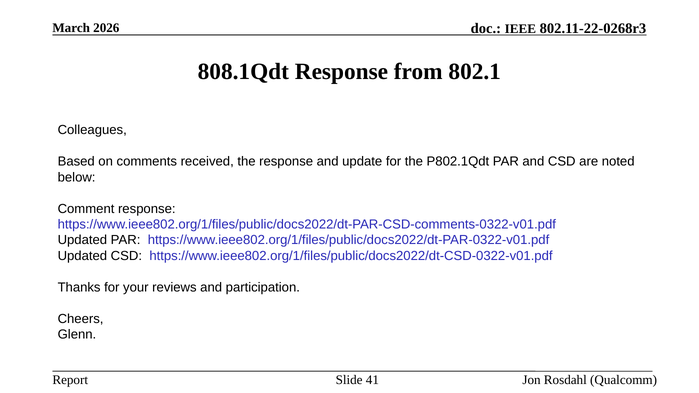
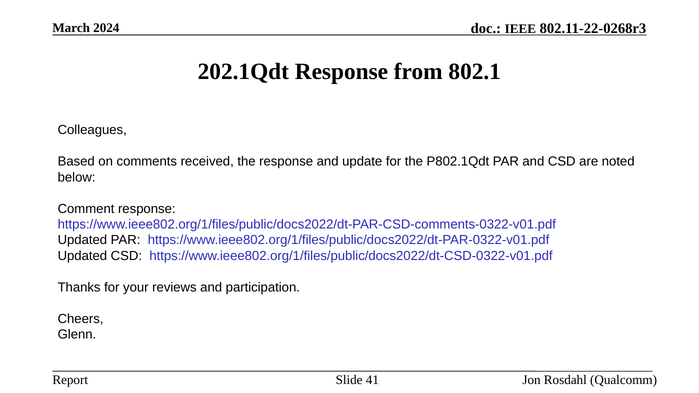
2026: 2026 -> 2024 (106, 28)
808.1Qdt: 808.1Qdt -> 202.1Qdt (243, 71)
